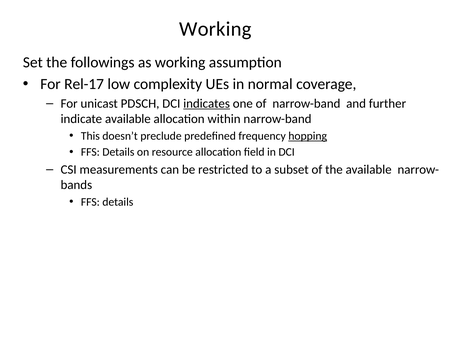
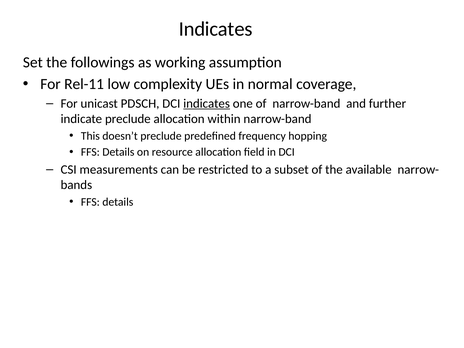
Working: Working -> Indicates (216, 29)
Rel-17: Rel-17 -> Rel-11 (84, 84)
indicate available: available -> preclude (128, 119)
hopping underline: present -> none (308, 136)
